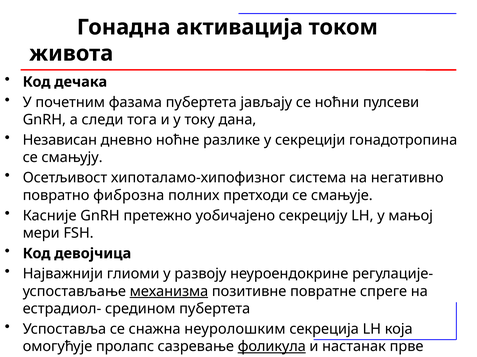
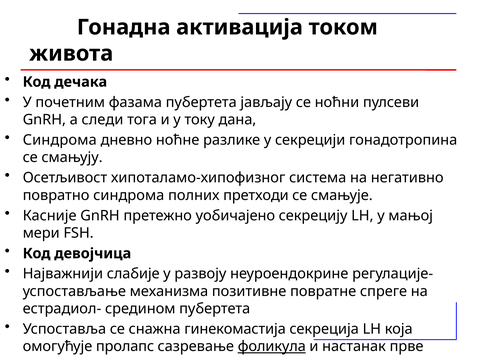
Независан: Независан -> Синдрома (60, 140)
повратно фиброзна: фиброзна -> синдрома (129, 196)
глиоми: глиоми -> слабије (133, 274)
механизма underline: present -> none (169, 292)
неуролошким: неуролошким -> гинекомастија (235, 330)
